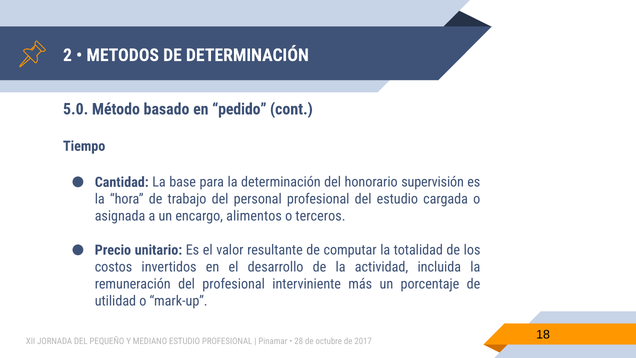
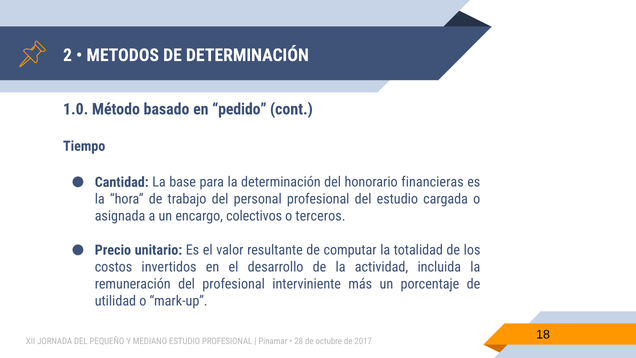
5.0: 5.0 -> 1.0 (76, 109)
supervisión: supervisión -> financieras (433, 182)
alimentos: alimentos -> colectivos (254, 216)
